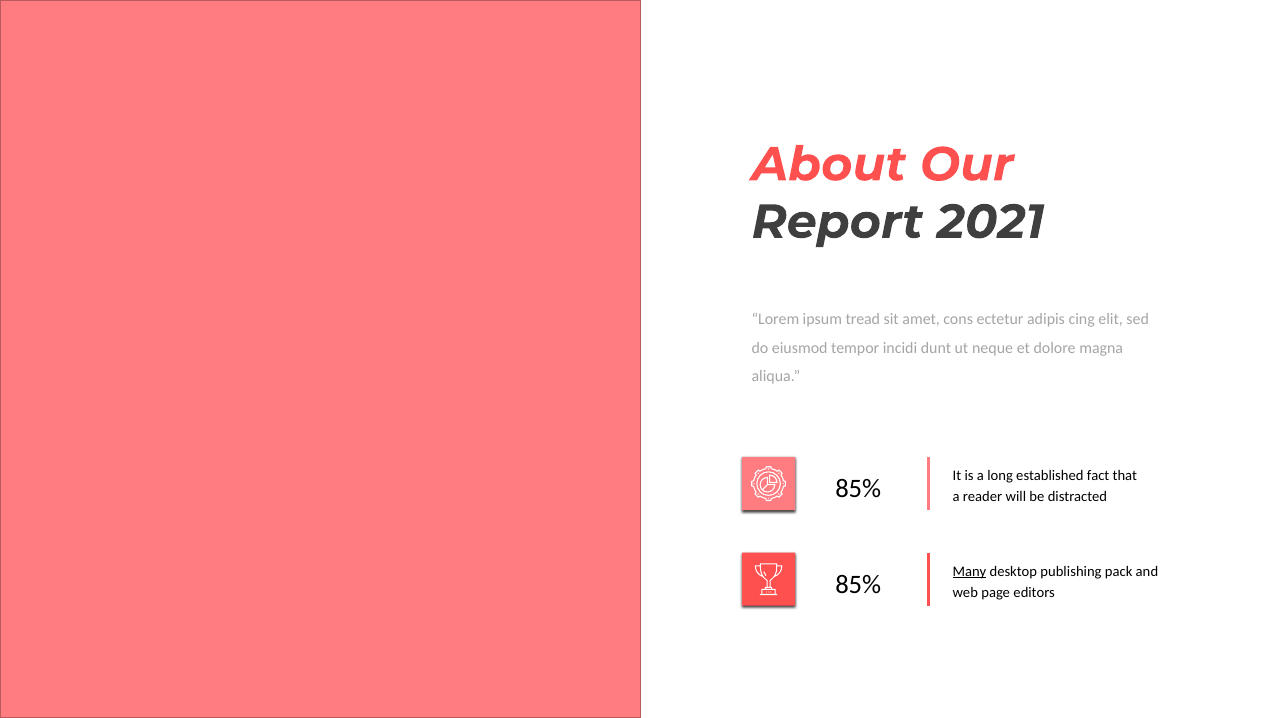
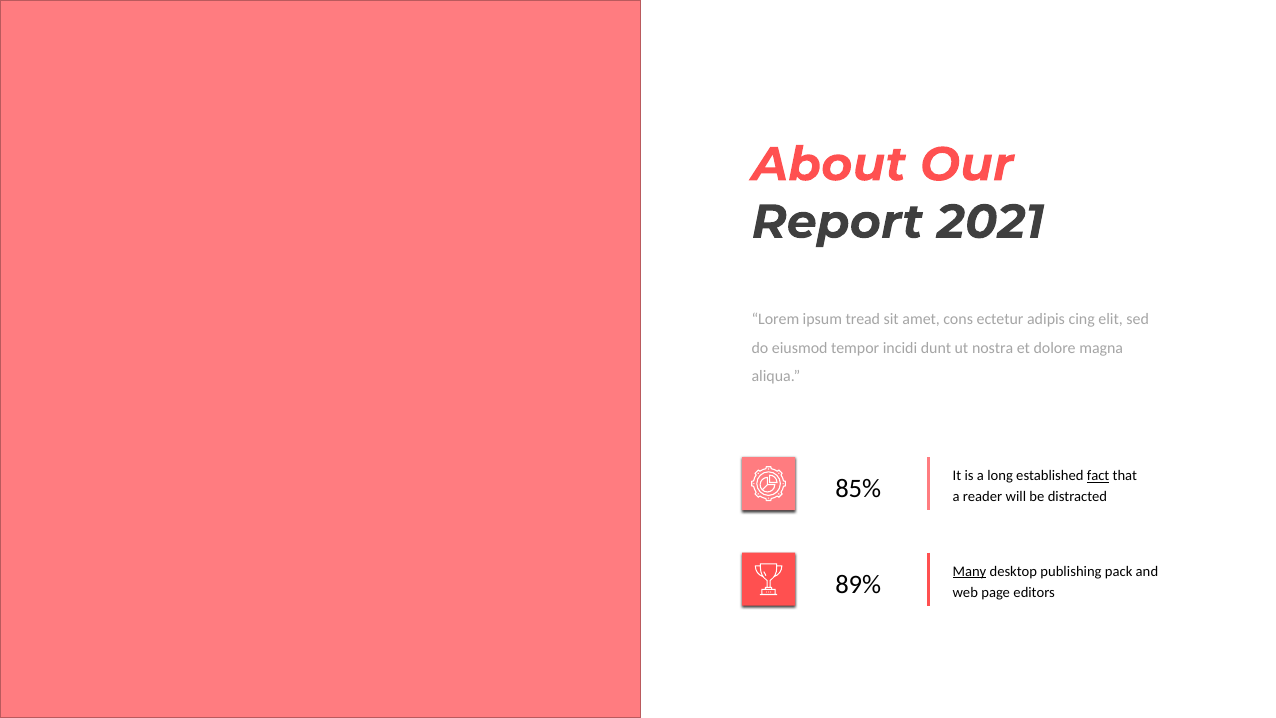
neque: neque -> nostra (993, 348)
fact underline: none -> present (1098, 476)
85%: 85% -> 89% (858, 584)
